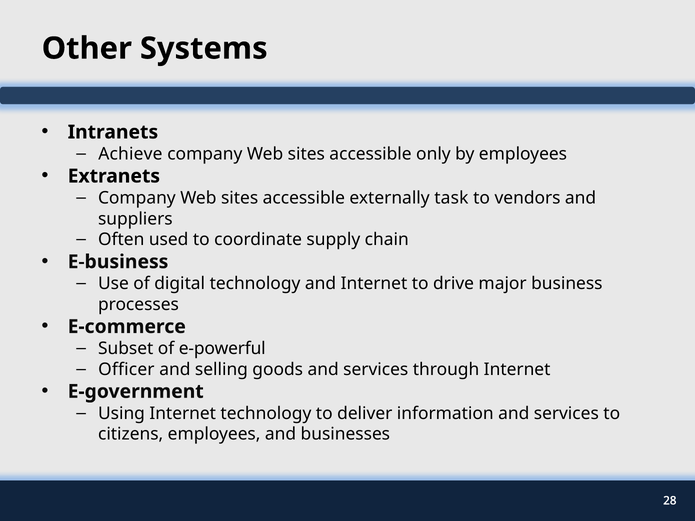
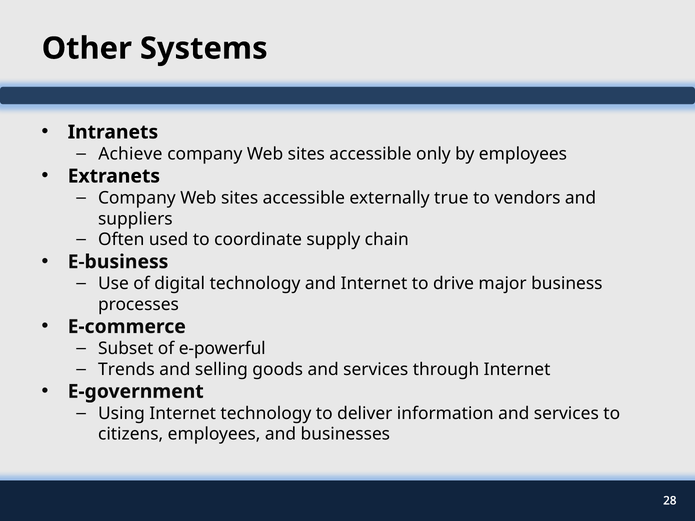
task: task -> true (451, 198)
Officer: Officer -> Trends (126, 370)
